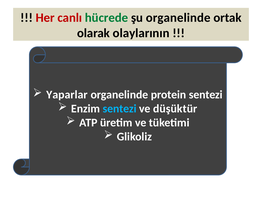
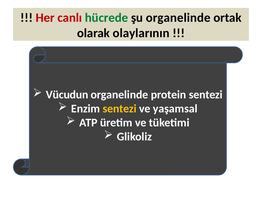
Yaparlar: Yaparlar -> Vücudun (67, 94)
sentezi colour: light blue -> yellow (120, 108)
düşüktür: düşüktür -> yaşamsal (175, 108)
